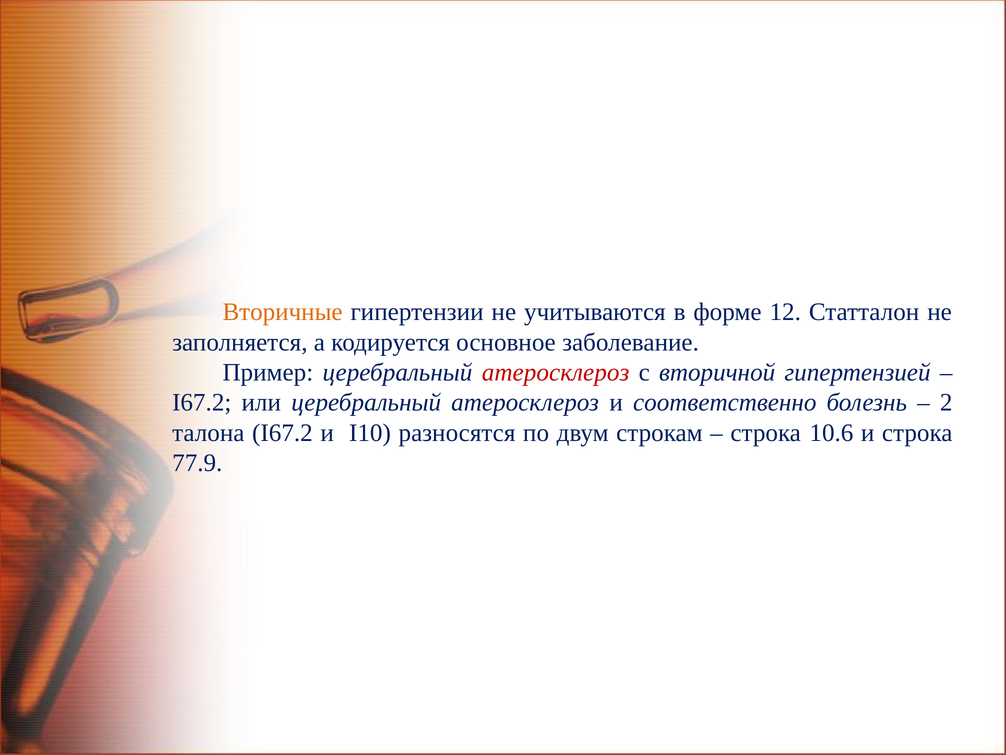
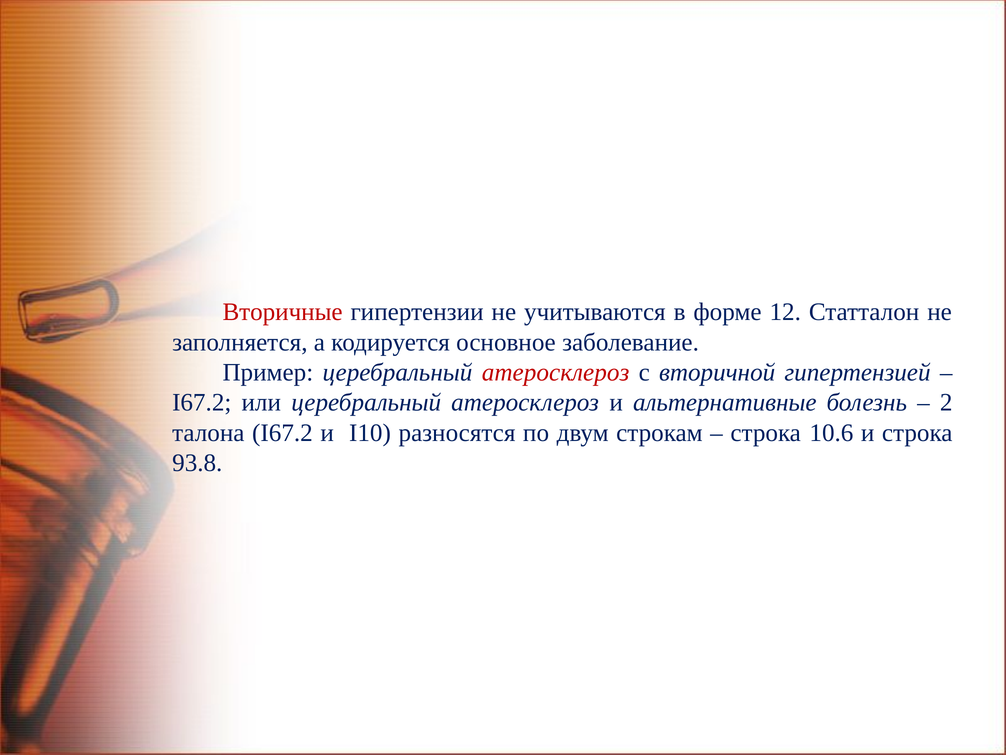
Вторичные colour: orange -> red (283, 312)
соответственно: соответственно -> альтернативные (725, 402)
77.9: 77.9 -> 93.8 (197, 463)
